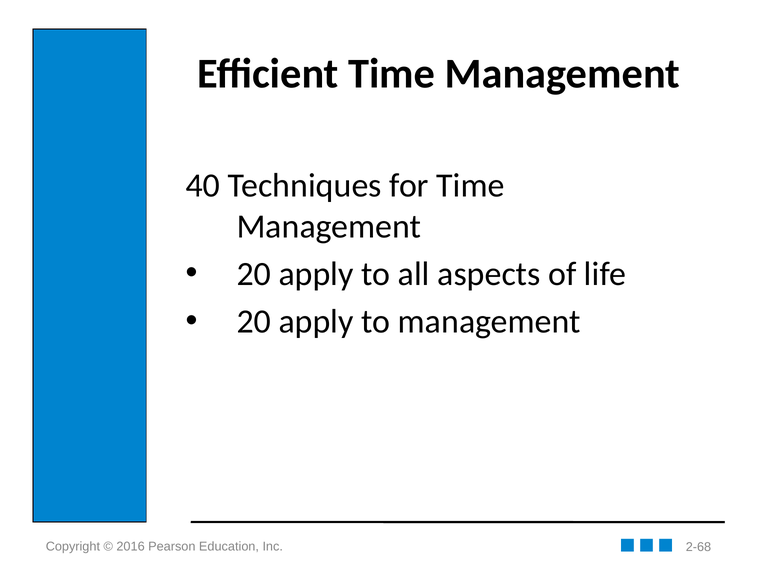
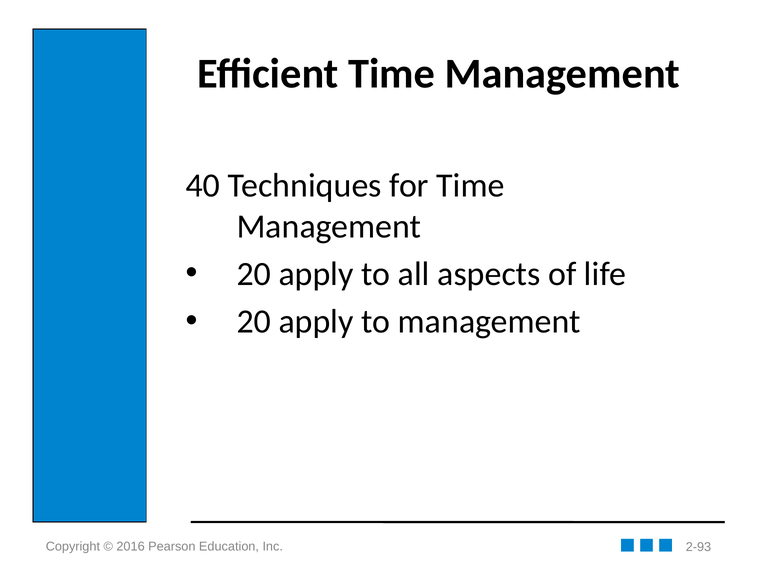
2-68: 2-68 -> 2-93 (698, 546)
